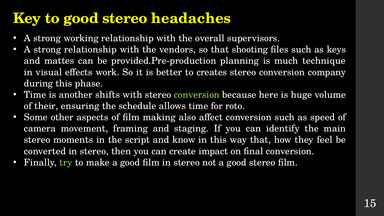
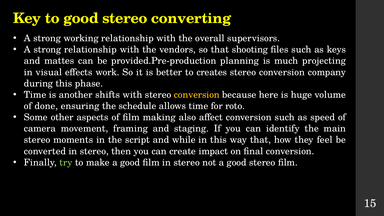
headaches: headaches -> converting (191, 18)
technique: technique -> projecting (324, 61)
conversion colour: light green -> yellow (197, 95)
their: their -> done (46, 106)
know: know -> while (184, 140)
